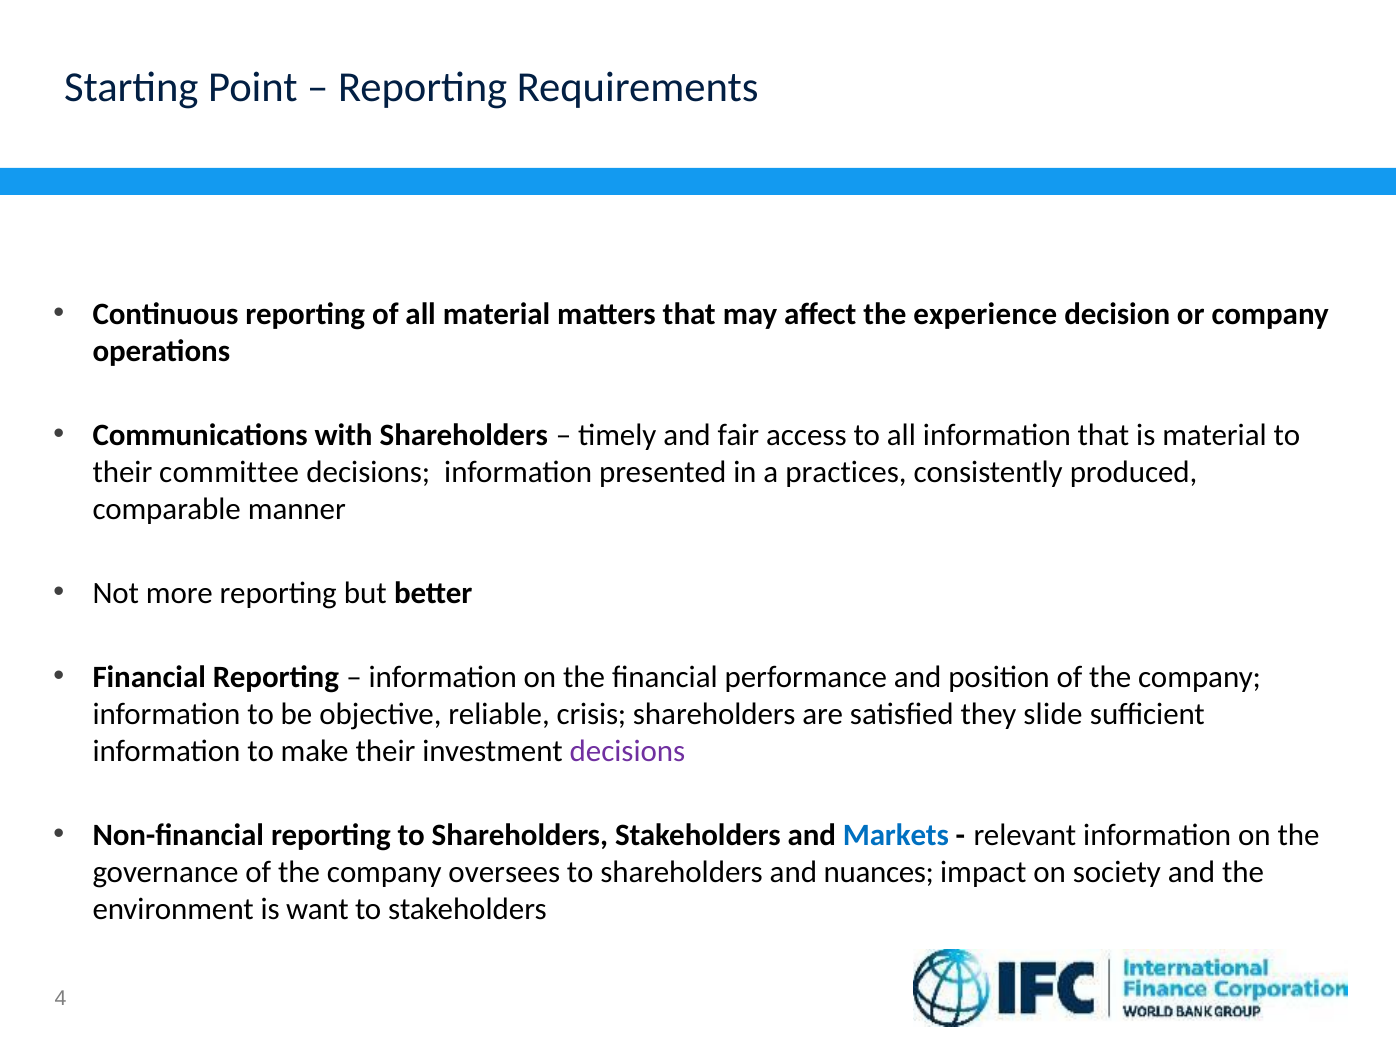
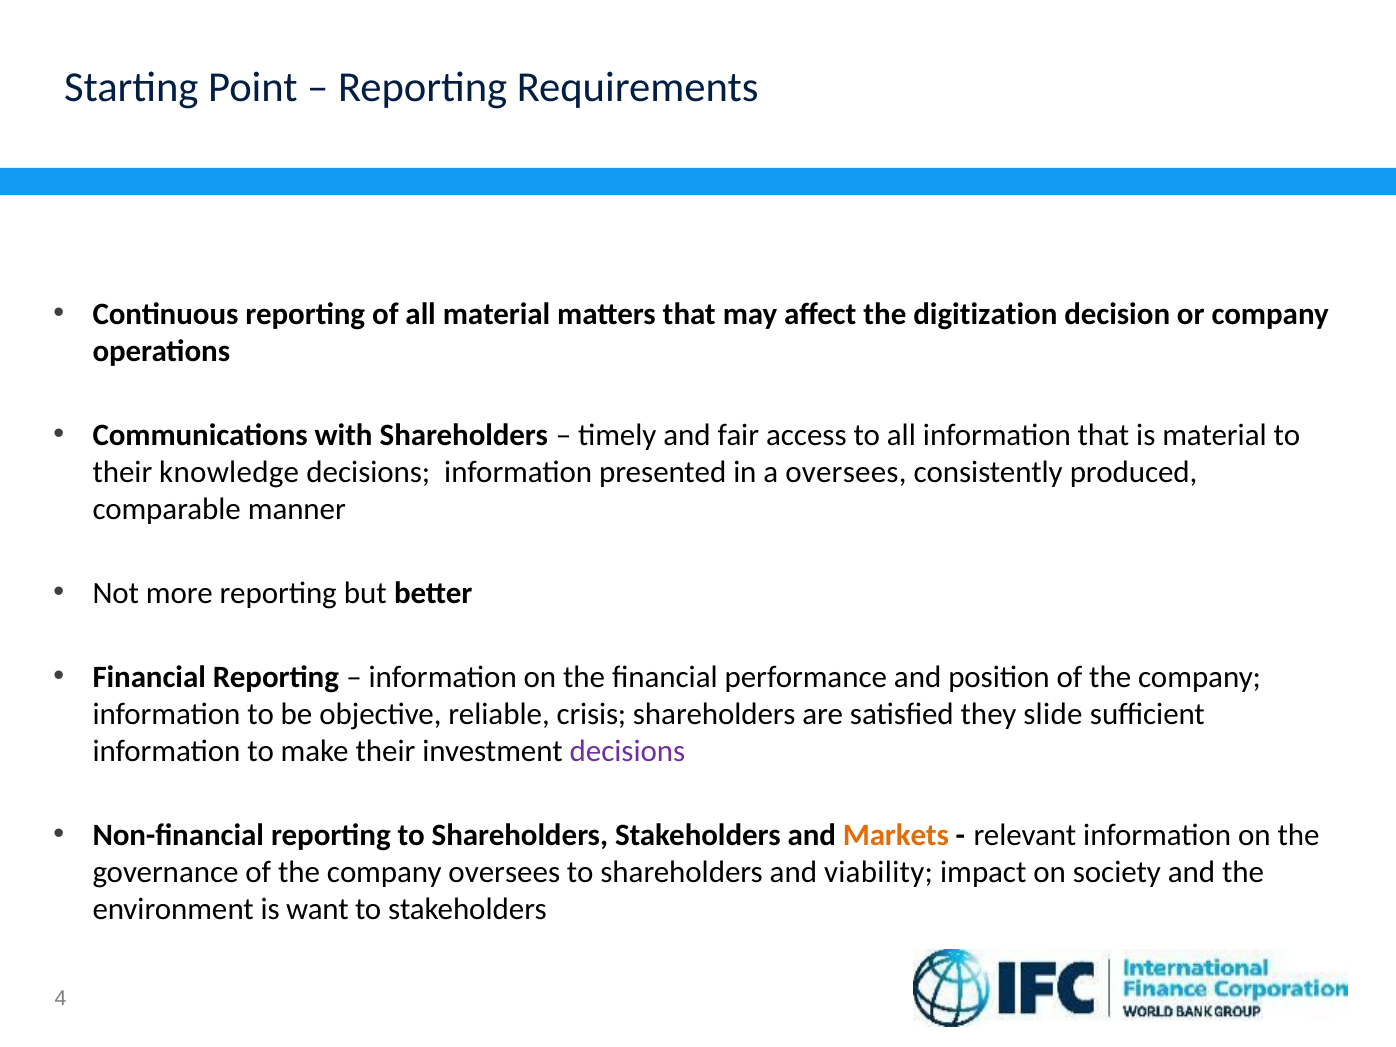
experience: experience -> digitization (985, 314)
committee: committee -> knowledge (229, 472)
a practices: practices -> oversees (846, 472)
Markets colour: blue -> orange (896, 835)
nuances: nuances -> viability (878, 872)
